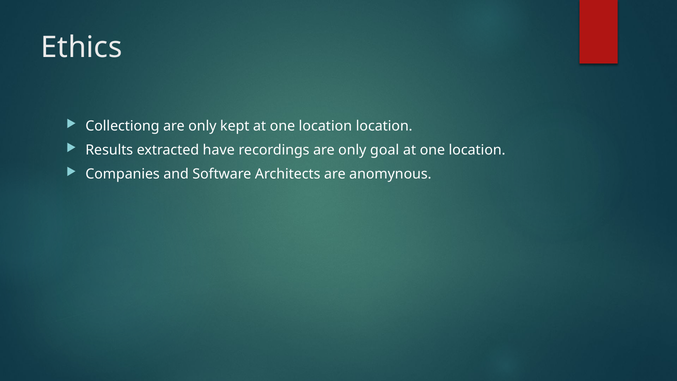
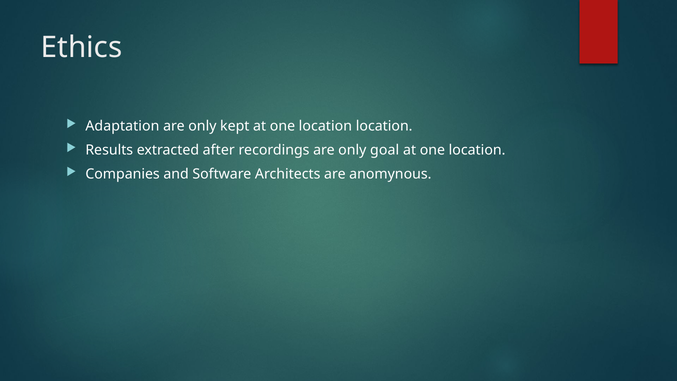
Collectiong: Collectiong -> Adaptation (122, 126)
have: have -> after (219, 150)
